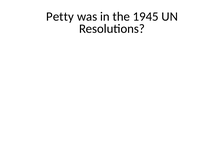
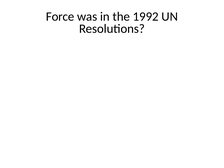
Petty: Petty -> Force (60, 17)
1945: 1945 -> 1992 (146, 17)
